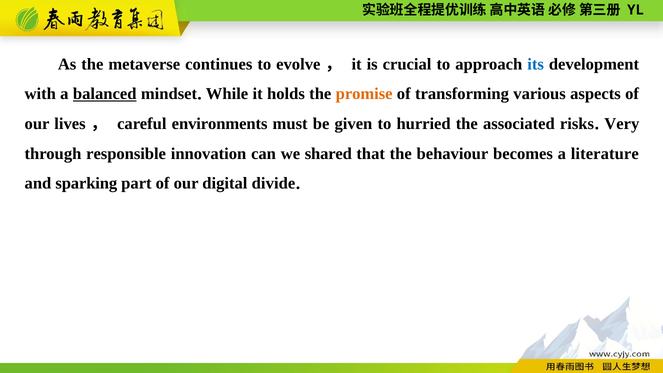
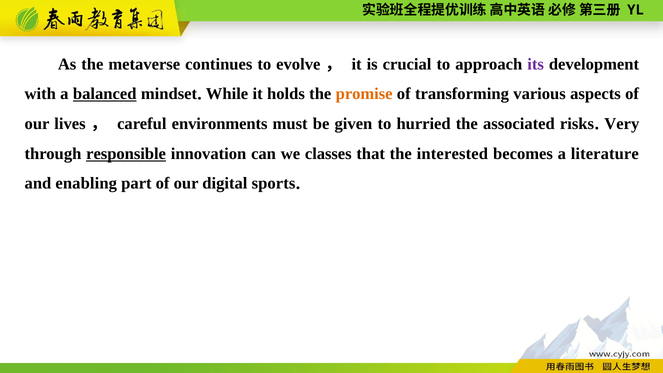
its colour: blue -> purple (536, 64)
responsible underline: none -> present (126, 154)
shared: shared -> classes (328, 154)
behaviour: behaviour -> interested (452, 154)
sparking: sparking -> enabling (86, 183)
divide: divide -> sports (273, 183)
